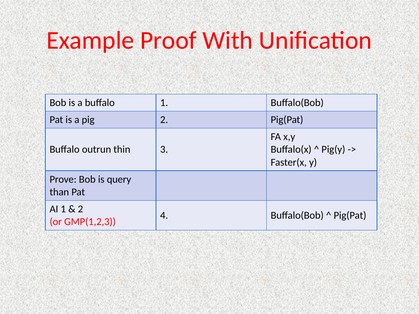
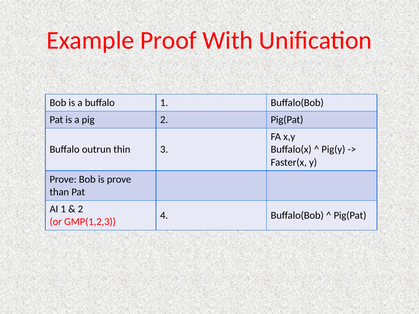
is query: query -> prove (119, 179)
